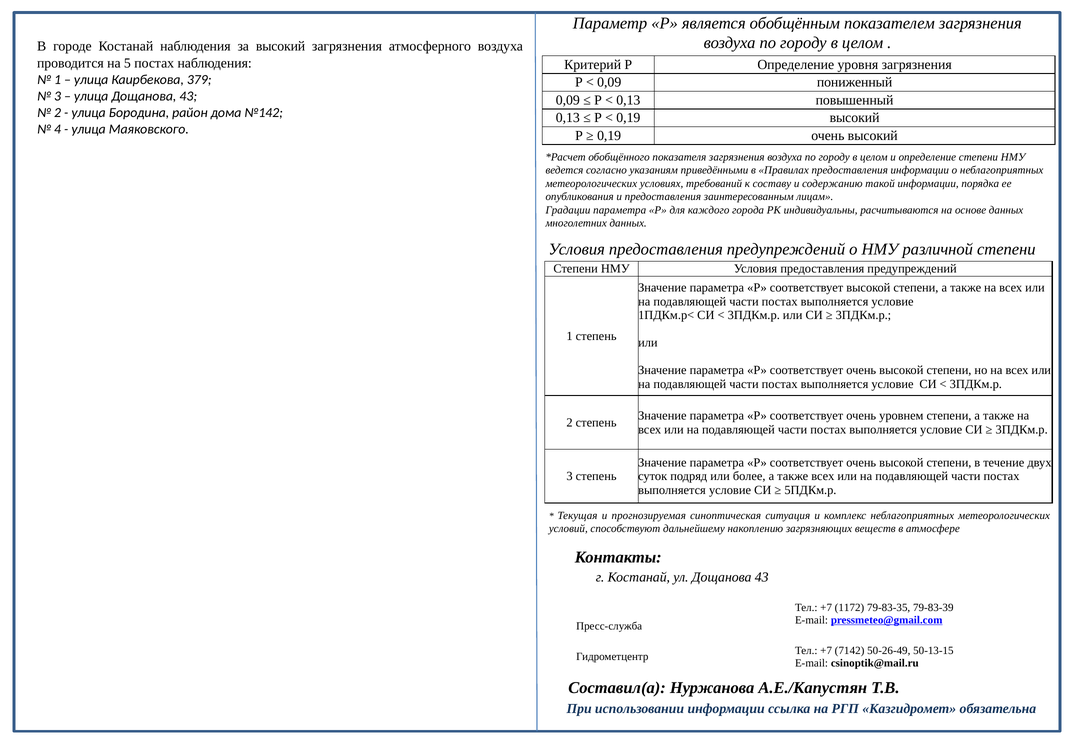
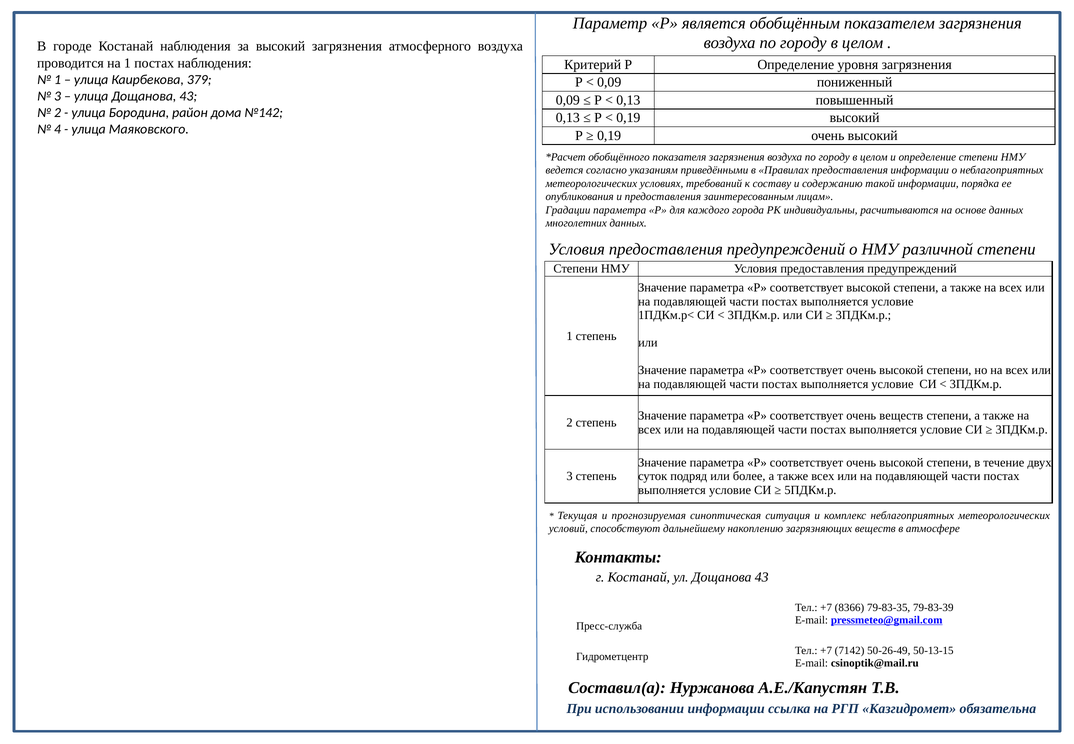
на 5: 5 -> 1 (127, 63)
очень уровнем: уровнем -> веществ (901, 415)
1172: 1172 -> 8366 (849, 607)
